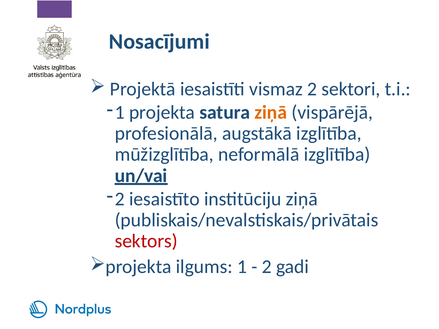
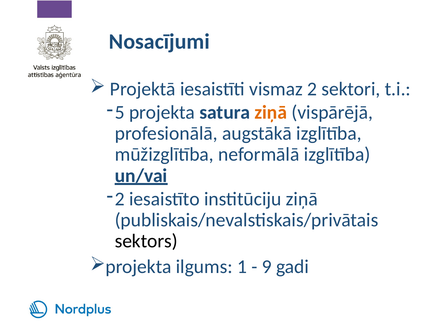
1: 1 -> 5 (120, 113)
sektors colour: red -> black (146, 241)
2: 2 -> 9 (267, 267)
